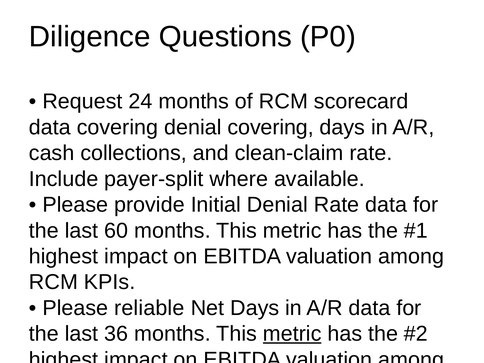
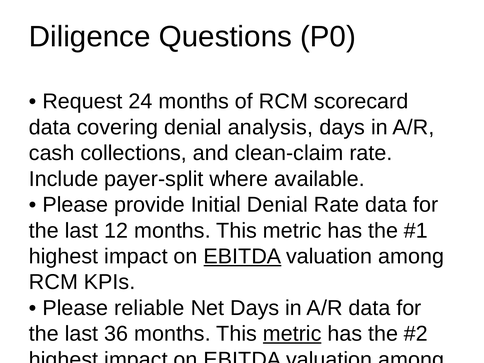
denial covering: covering -> analysis (271, 127)
60: 60 -> 12 (116, 231)
EBITDA underline: none -> present (242, 256)
